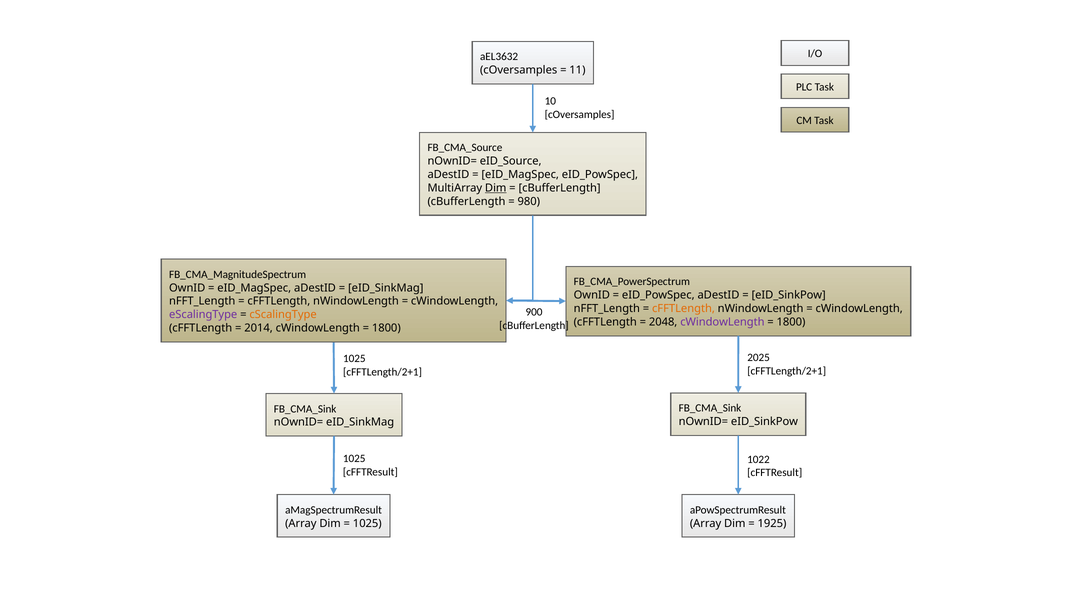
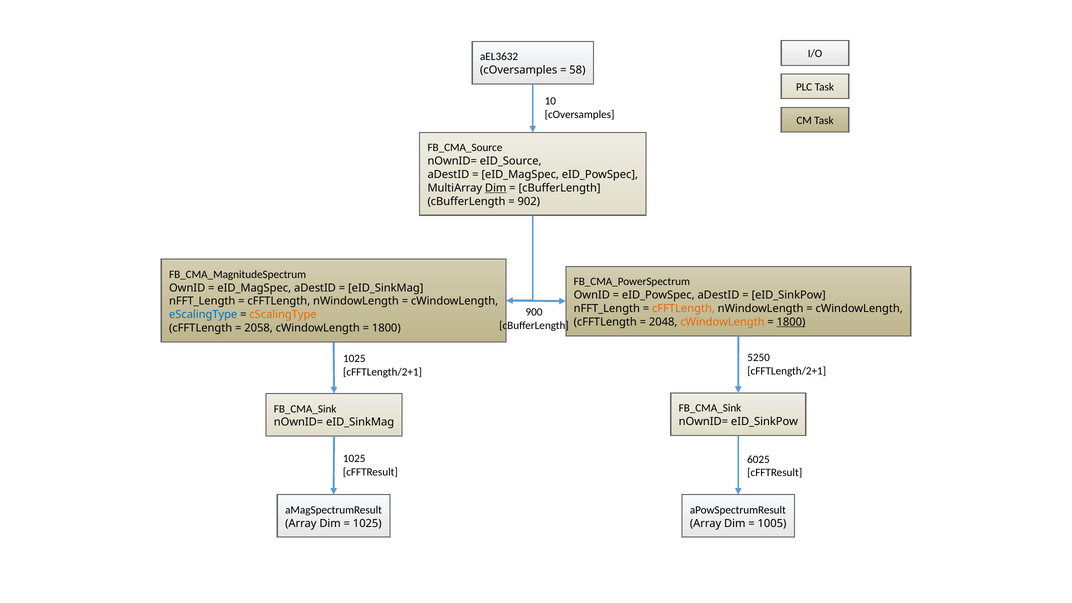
11: 11 -> 58 (577, 70)
980: 980 -> 902 (529, 201)
eScalingType colour: purple -> blue (203, 315)
cWindowLength colour: purple -> orange (722, 322)
1800 underline: none -> present (791, 322)
2014: 2014 -> 2058 (259, 328)
2025: 2025 -> 5250 (759, 357)
1022: 1022 -> 6025 (758, 459)
1925: 1925 -> 1005 (772, 523)
